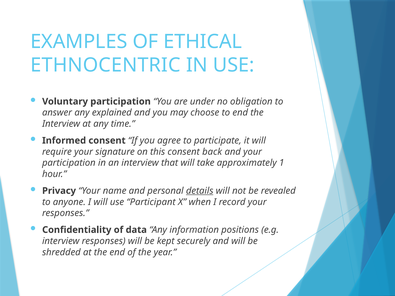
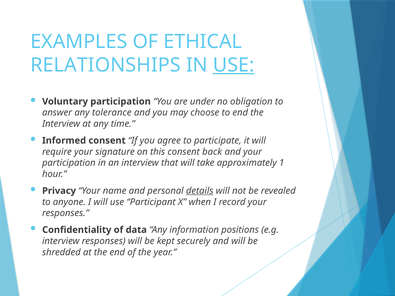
ETHNOCENTRIC: ETHNOCENTRIC -> RELATIONSHIPS (106, 65)
USE underline: none -> present (234, 65)
explained: explained -> tolerance (112, 113)
